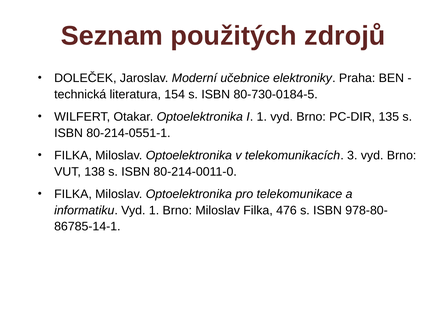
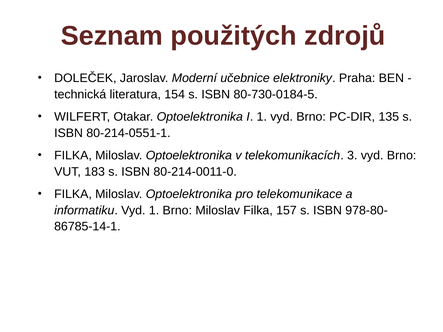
138: 138 -> 183 (95, 172)
476: 476 -> 157 (286, 210)
